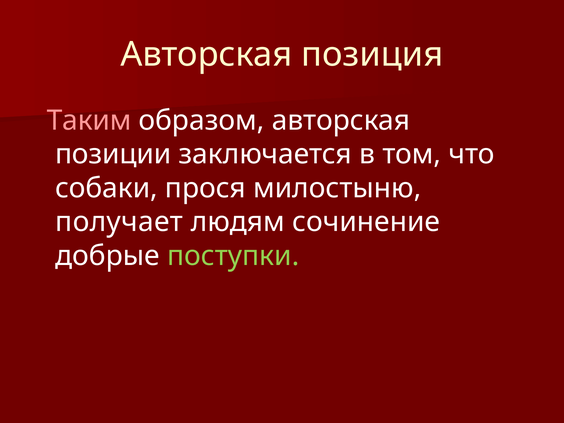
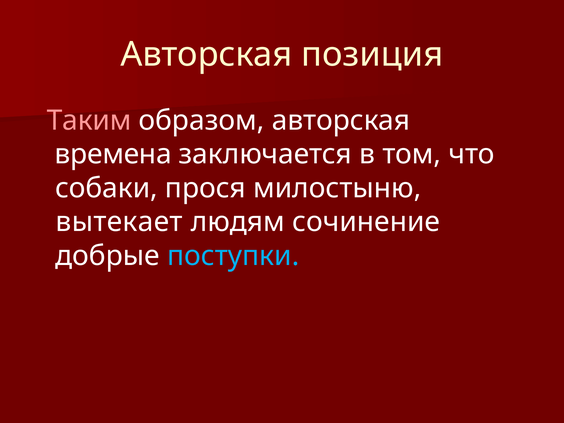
позиции: позиции -> времена (113, 154)
получает: получает -> вытекает (119, 222)
поступки colour: light green -> light blue (233, 256)
